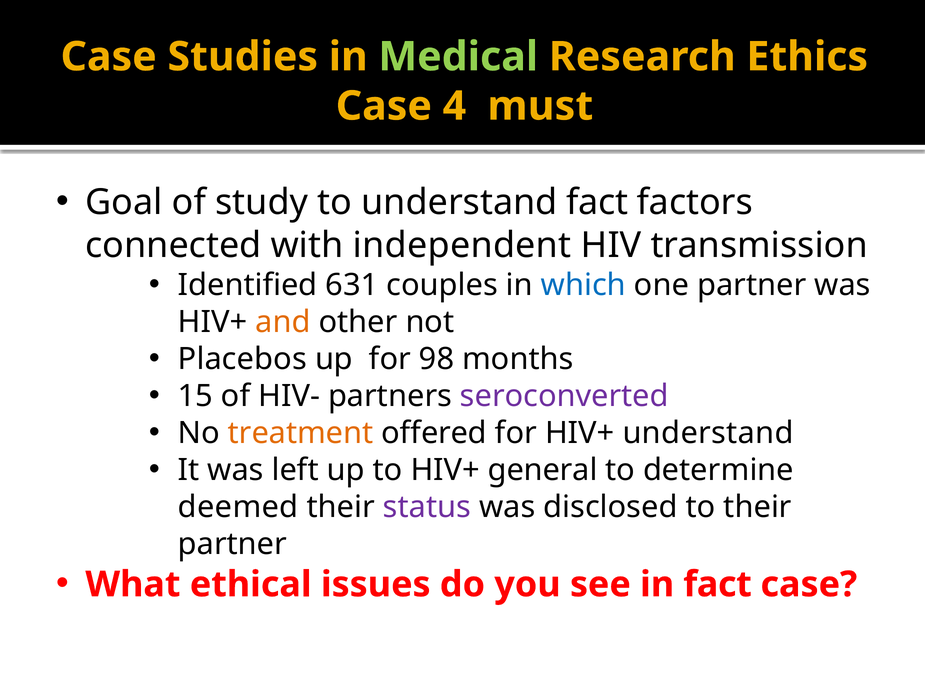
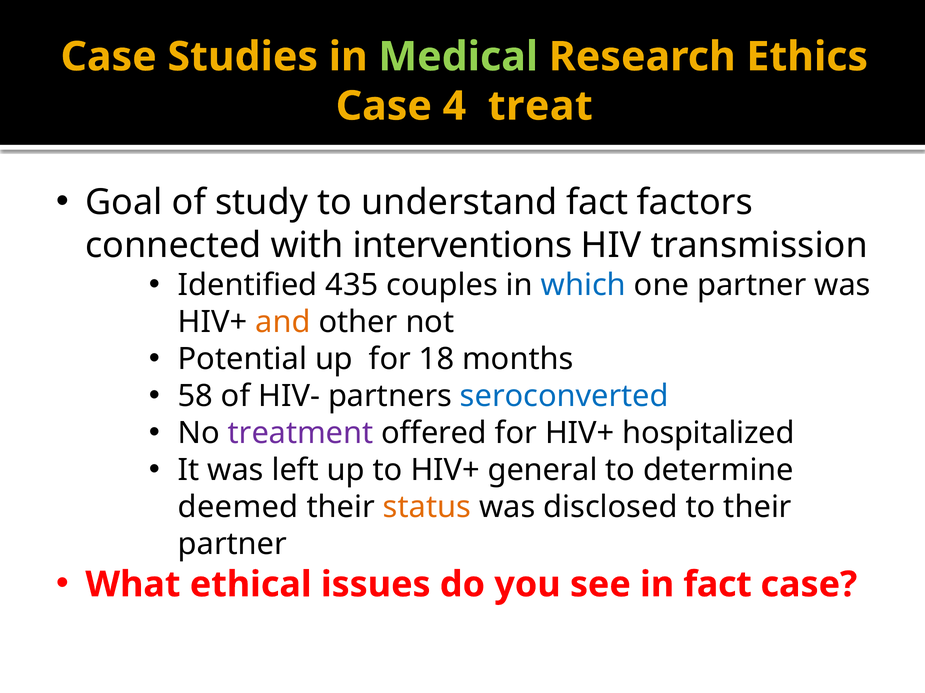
must: must -> treat (540, 106)
independent: independent -> interventions (462, 246)
631: 631 -> 435 (352, 286)
Placebos: Placebos -> Potential (242, 360)
98: 98 -> 18 (437, 360)
15: 15 -> 58 (195, 397)
seroconverted colour: purple -> blue (564, 397)
treatment colour: orange -> purple (301, 434)
HIV+ understand: understand -> hospitalized (708, 434)
status colour: purple -> orange (427, 508)
